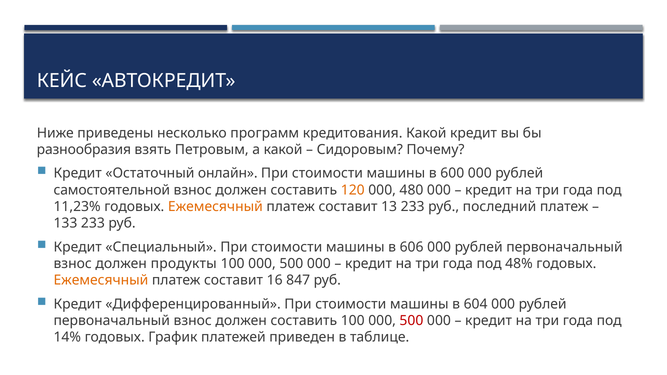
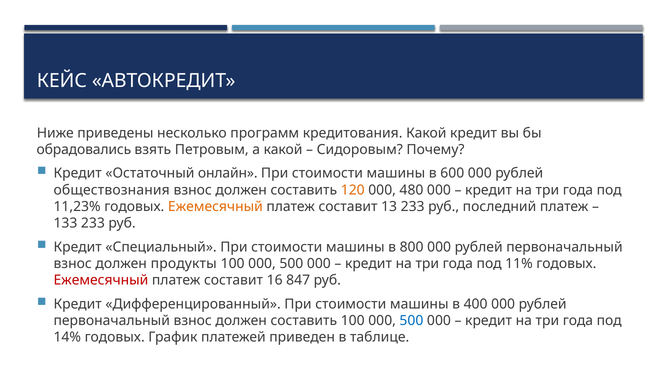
разнообразия: разнообразия -> обрадовались (84, 150)
самостоятельной: самостоятельной -> обществознания (112, 190)
606: 606 -> 800 (412, 247)
48%: 48% -> 11% (519, 264)
Ежемесячный colour: orange -> red (101, 280)
604: 604 -> 400 (476, 304)
500 colour: red -> blue (411, 321)
